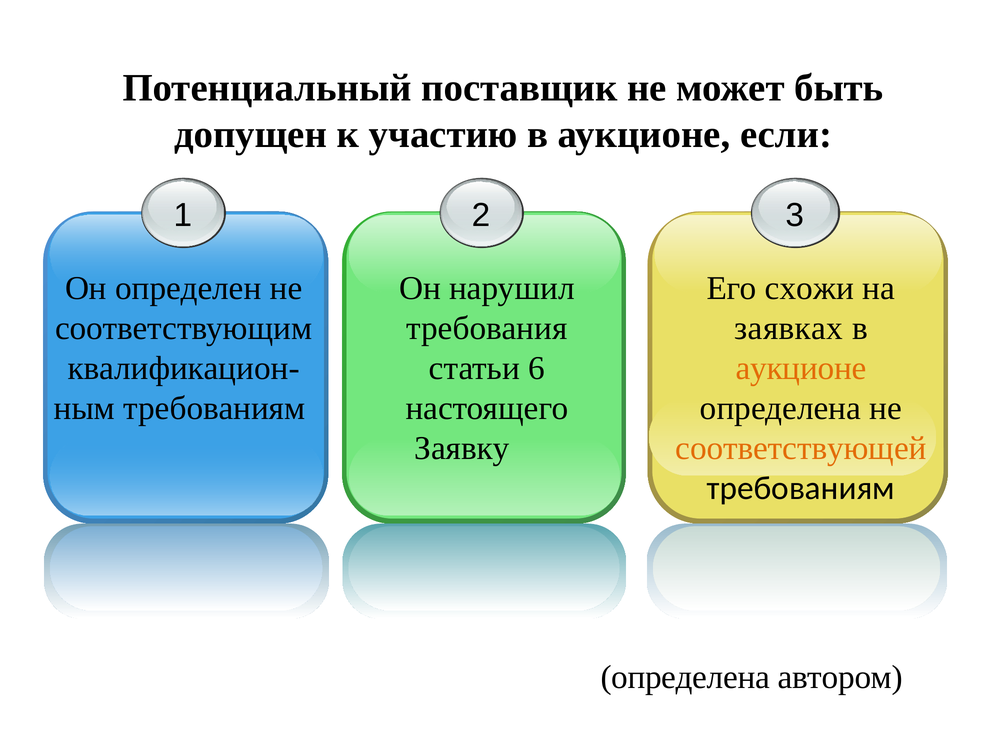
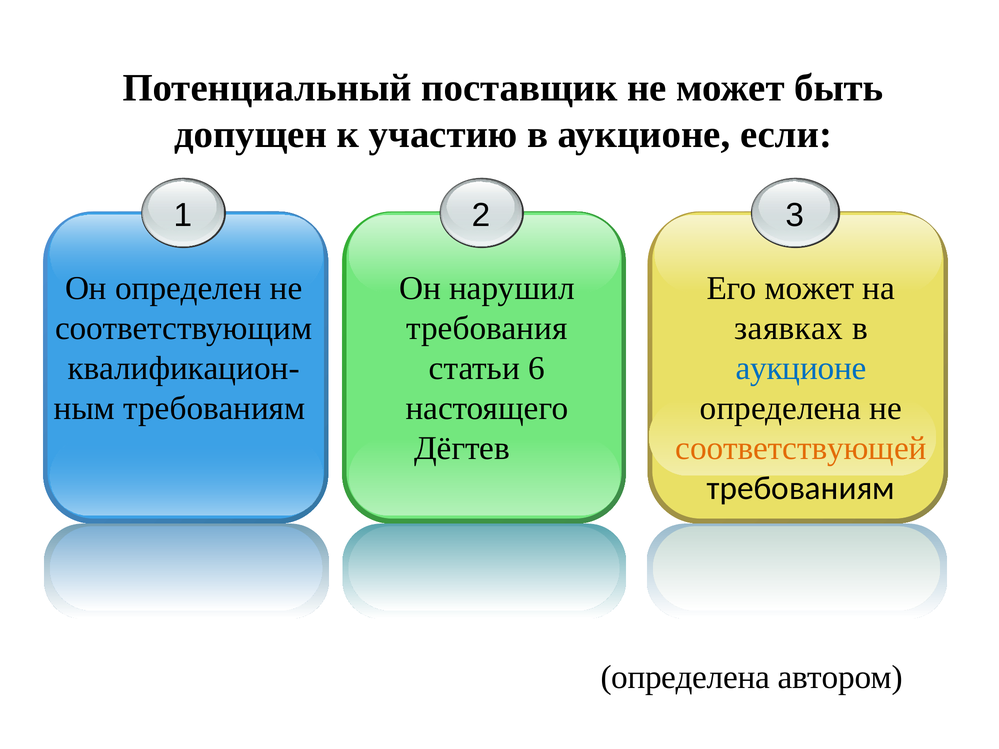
Его схожи: схожи -> может (809, 288)
аукционе colour: orange -> blue (801, 368)
Заявку: Заявку -> Дёгтев (462, 448)
